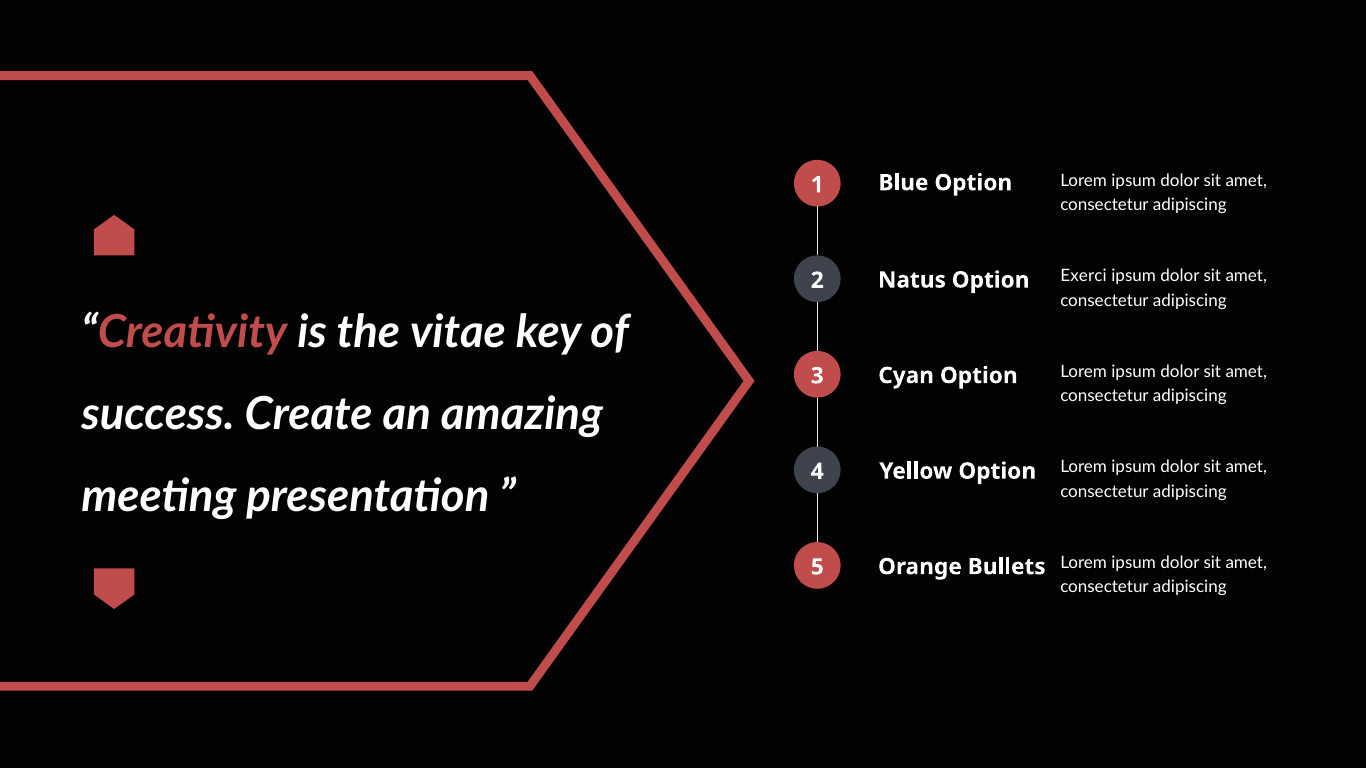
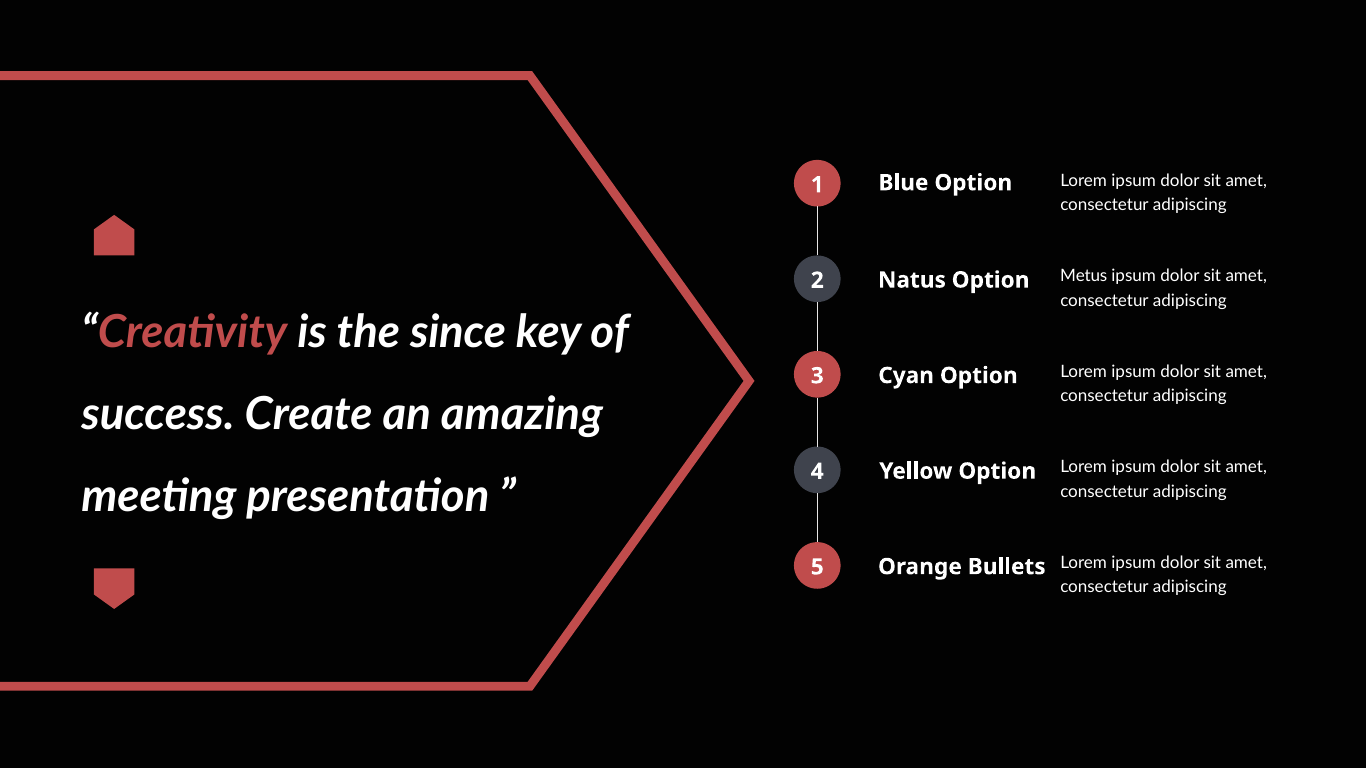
Exerci: Exerci -> Metus (1084, 276)
vitae: vitae -> since (458, 333)
